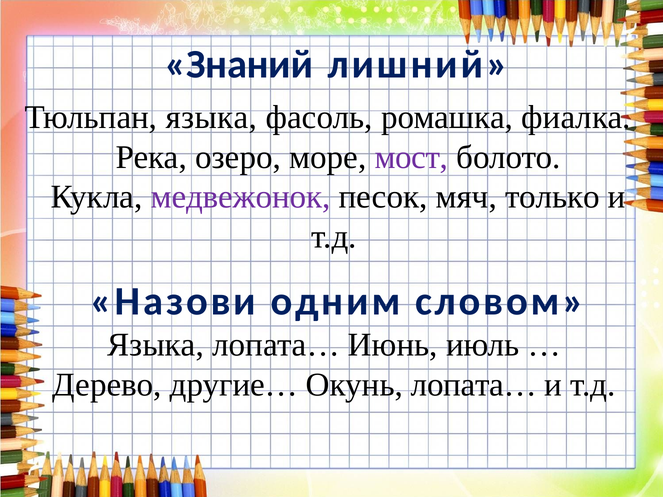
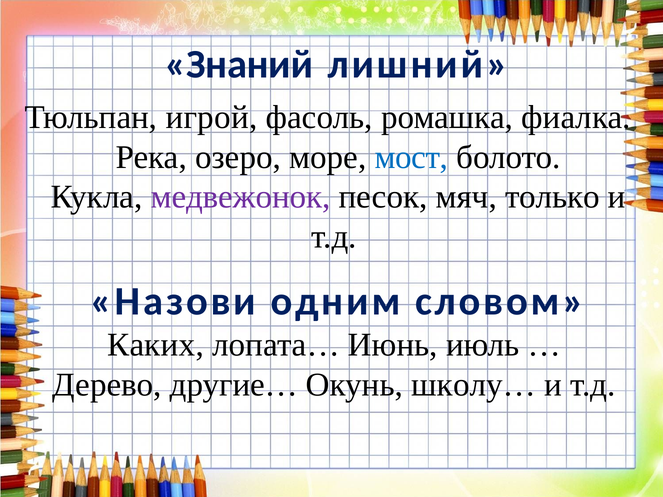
Тюльпан языка: языка -> игрой (211, 117)
мост colour: purple -> blue (411, 157)
Языка: Языка -> Каких (156, 345)
Окунь лопата…: лопата… -> школу… (474, 385)
